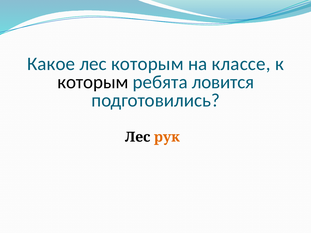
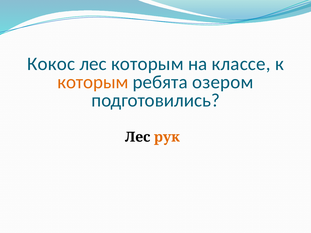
Какое: Какое -> Кокос (51, 64)
которым colour: black -> orange (93, 82)
ловится: ловится -> озером (223, 82)
